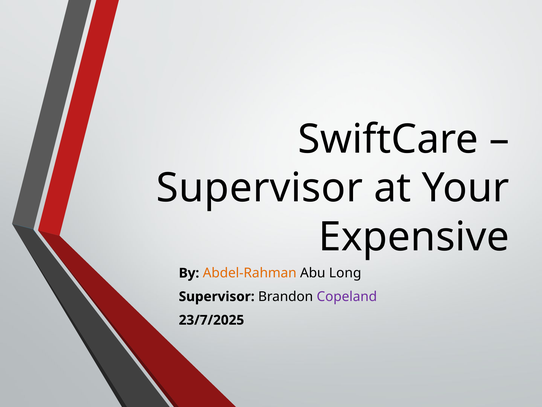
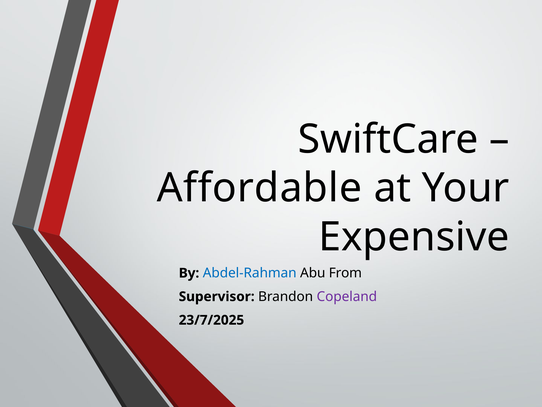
Supervisor: Supervisor -> Affordable (260, 188)
Abdel-Rahman colour: orange -> blue (250, 273)
Long: Long -> From (345, 273)
